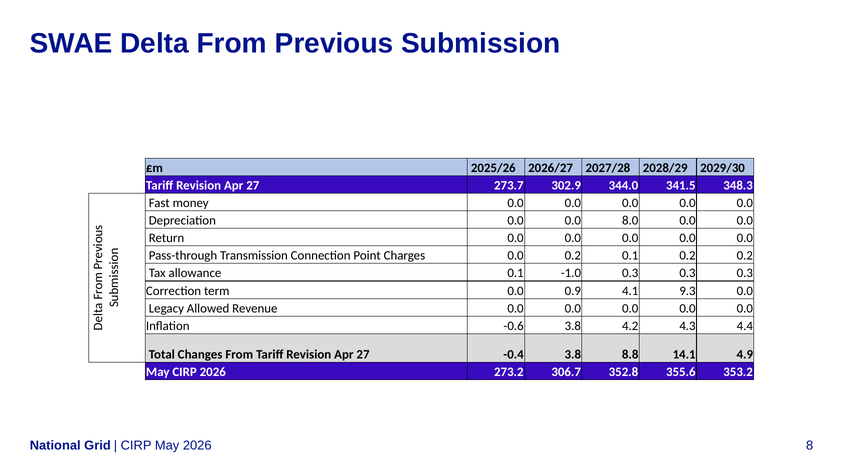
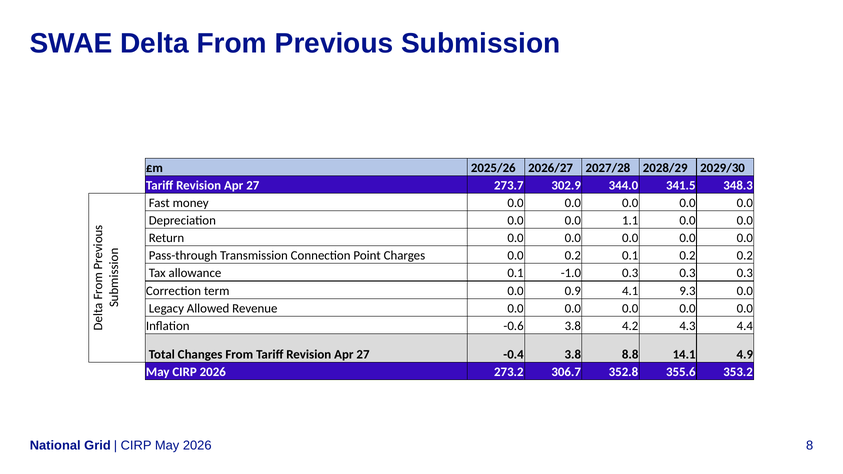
8.0: 8.0 -> 1.1 (630, 221)
